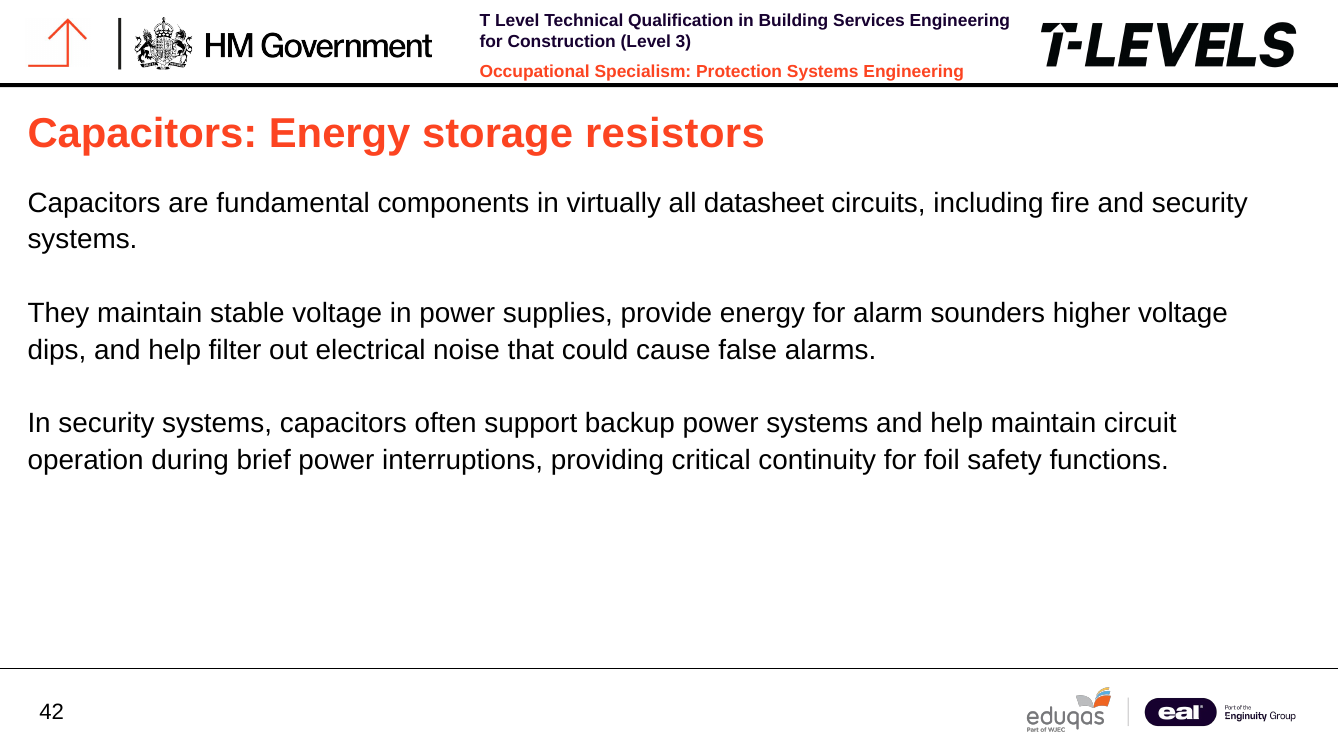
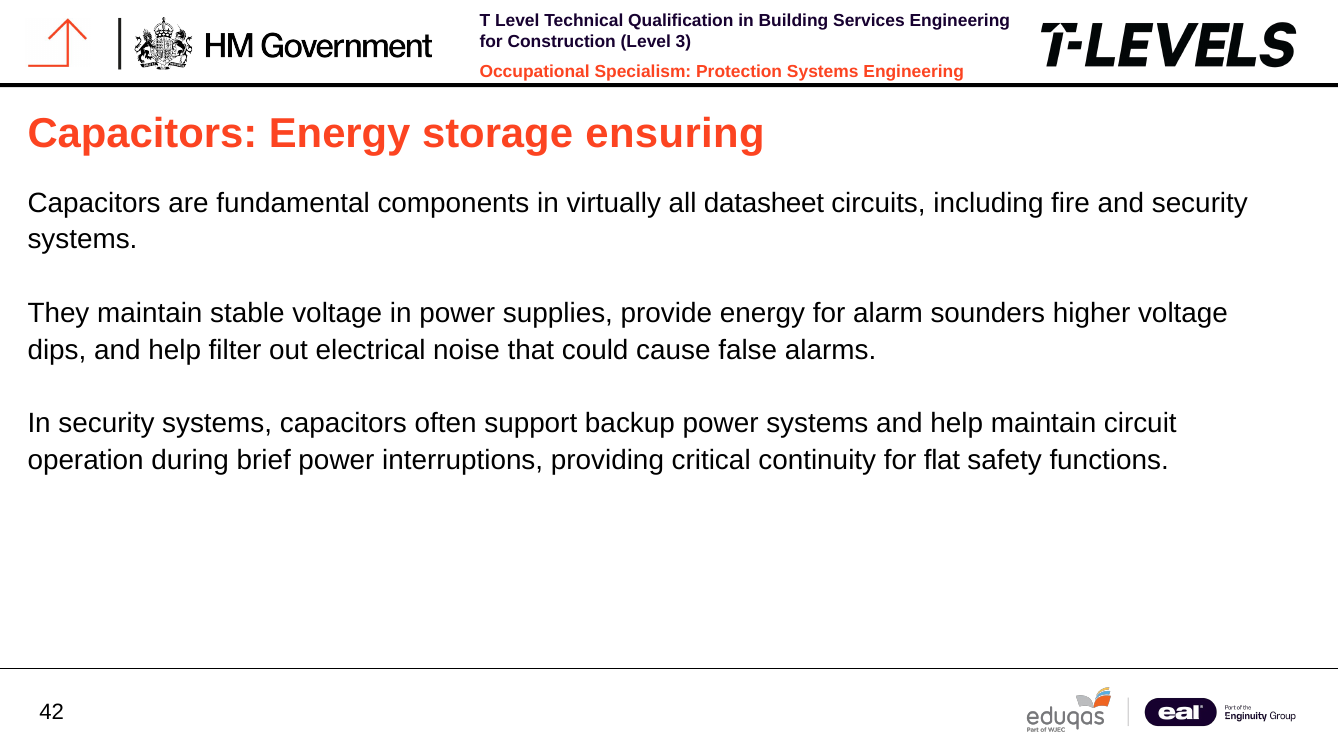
resistors: resistors -> ensuring (675, 134)
foil: foil -> flat (942, 461)
